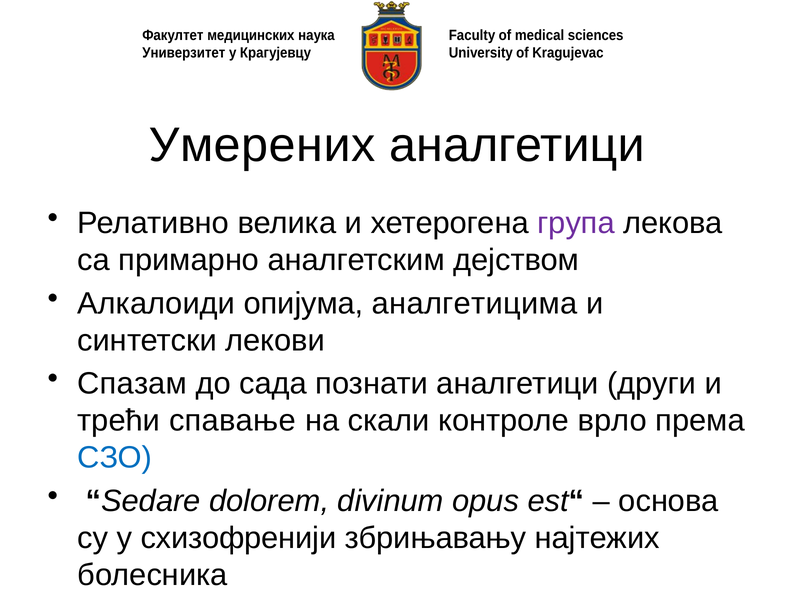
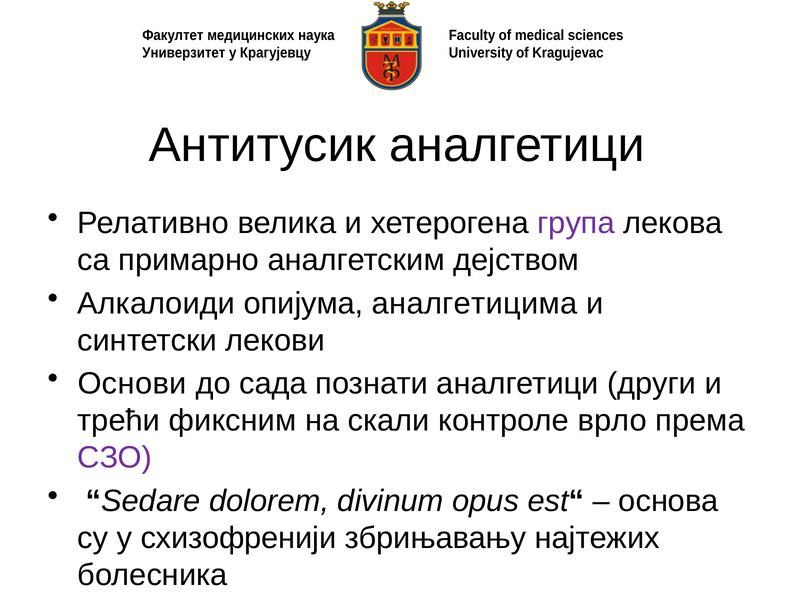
Умерених: Умерених -> Антитусик (262, 145)
Спазам: Спазам -> Основи (132, 384)
спавање: спавање -> фиксним (233, 421)
СЗО colour: blue -> purple (115, 458)
